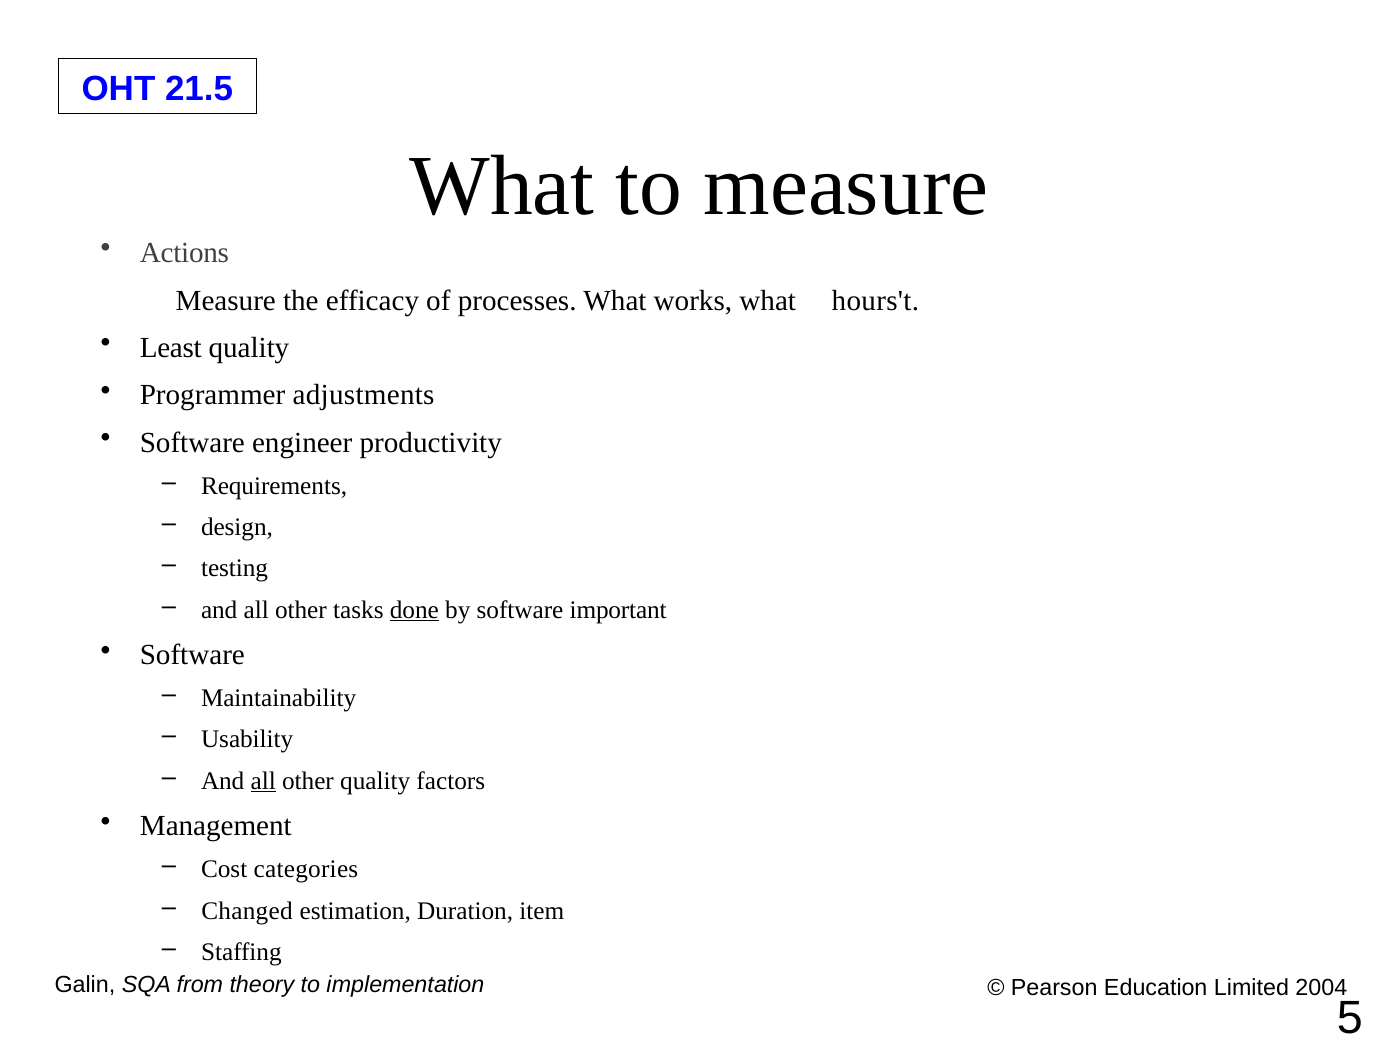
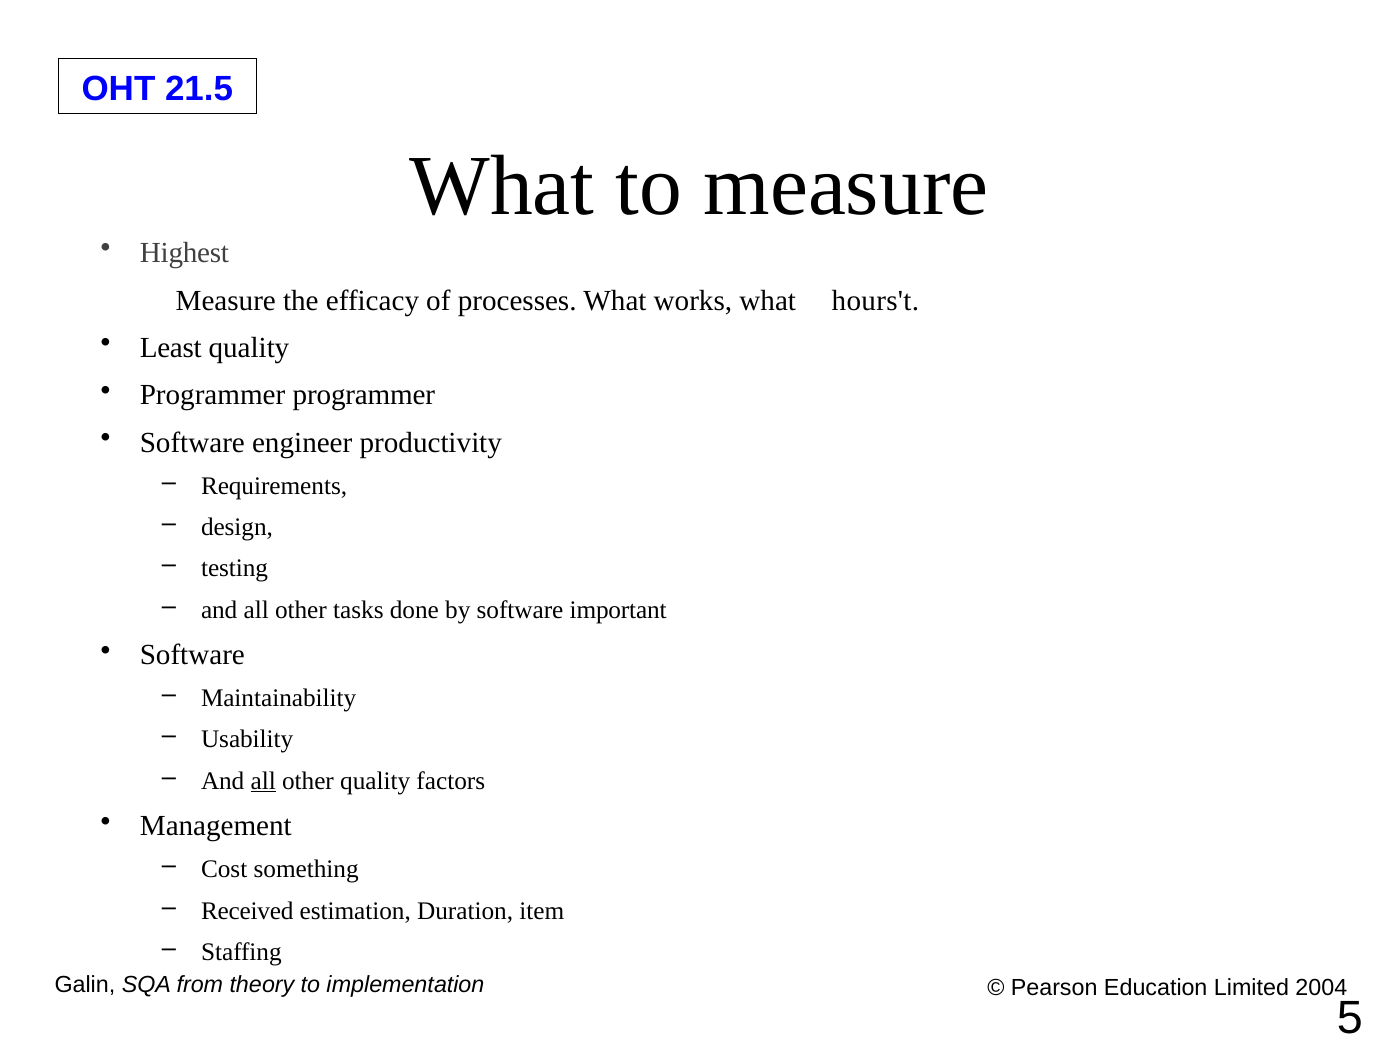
Actions: Actions -> Highest (184, 253)
Programmer adjustments: adjustments -> programmer (364, 395)
done underline: present -> none (414, 610)
categories: categories -> something (306, 870)
Changed: Changed -> Received (247, 911)
